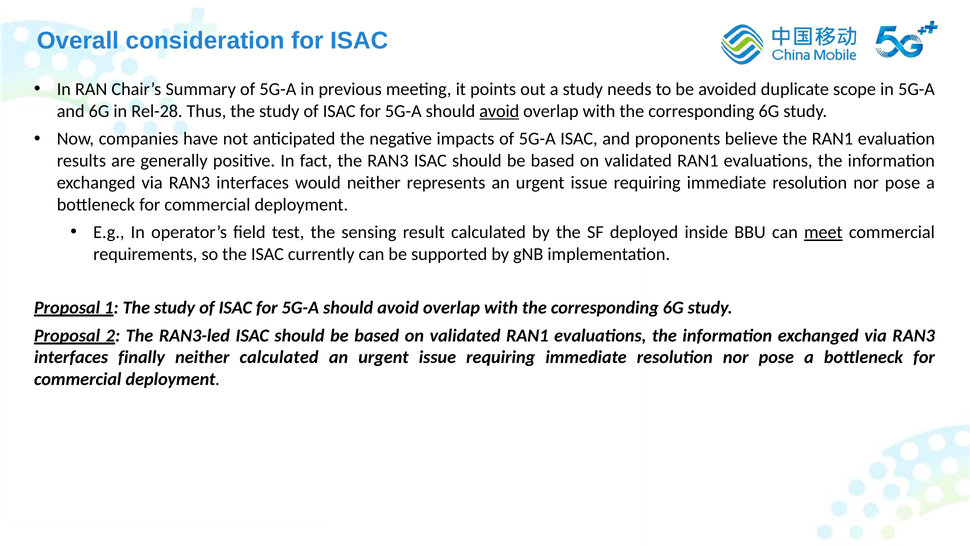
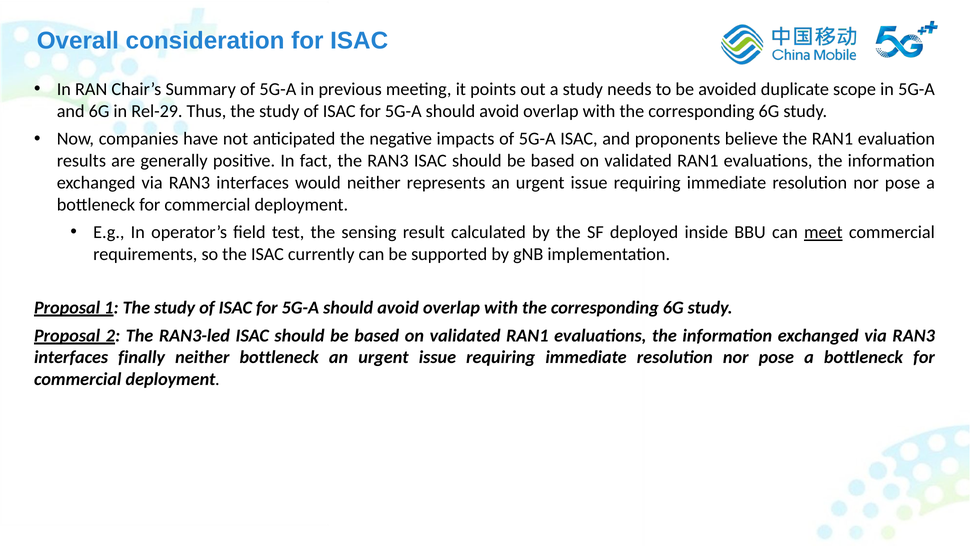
Rel-28: Rel-28 -> Rel-29 (157, 111)
avoid underline: present -> none (499, 111)
neither calculated: calculated -> bottleneck (279, 357)
